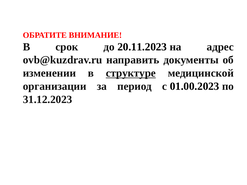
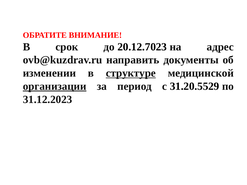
20.11.2023: 20.11.2023 -> 20.12.7023 (142, 47)
организации underline: none -> present (55, 86)
01.00.2023: 01.00.2023 -> 31.20.5529 (195, 86)
